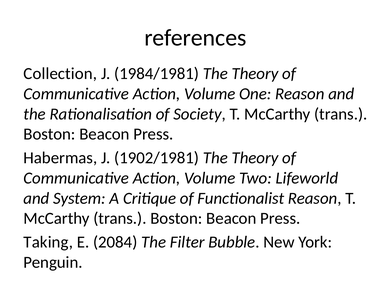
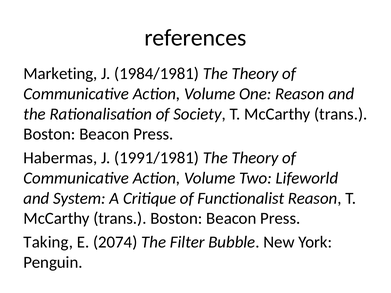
Collection: Collection -> Marketing (60, 74)
1902/1981: 1902/1981 -> 1991/1981 (157, 158)
2084: 2084 -> 2074 (115, 242)
